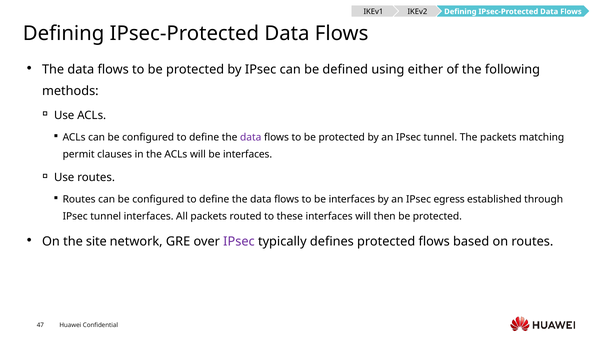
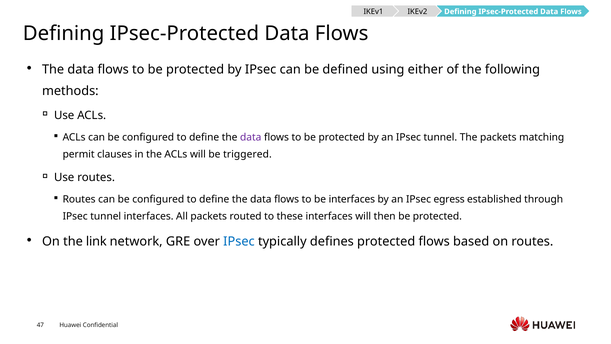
will be interfaces: interfaces -> triggered (247, 154)
site: site -> link (96, 241)
IPsec colour: purple -> blue (239, 241)
